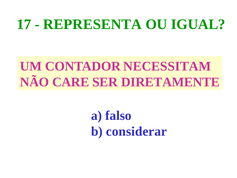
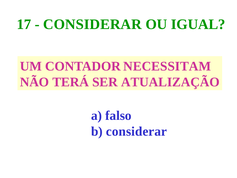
REPRESENTA: REPRESENTA -> CONSIDERAR (92, 24)
CARE: CARE -> TERÁ (71, 82)
DIRETAMENTE: DIRETAMENTE -> ATUALIZAÇÃO (170, 82)
